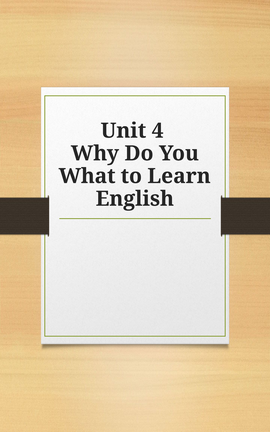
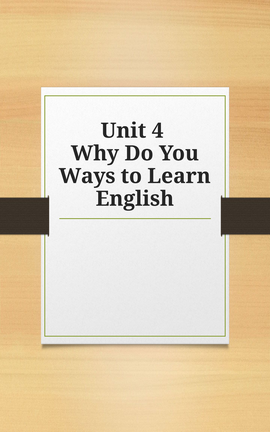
What: What -> Ways (87, 176)
